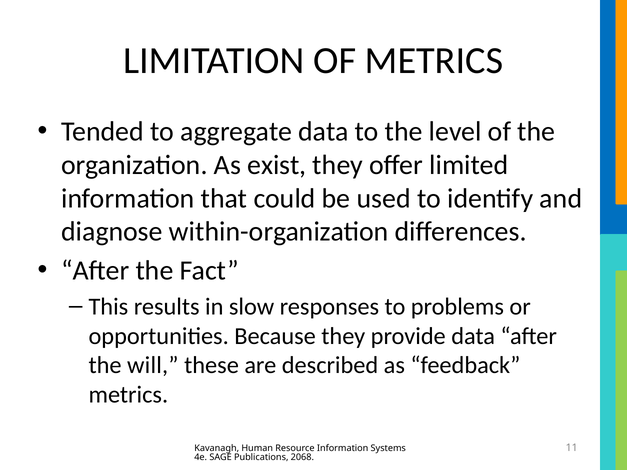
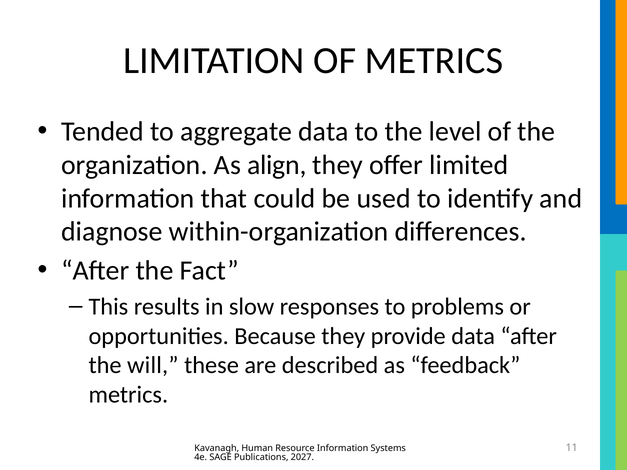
exist: exist -> align (277, 165)
2068: 2068 -> 2027 (302, 457)
